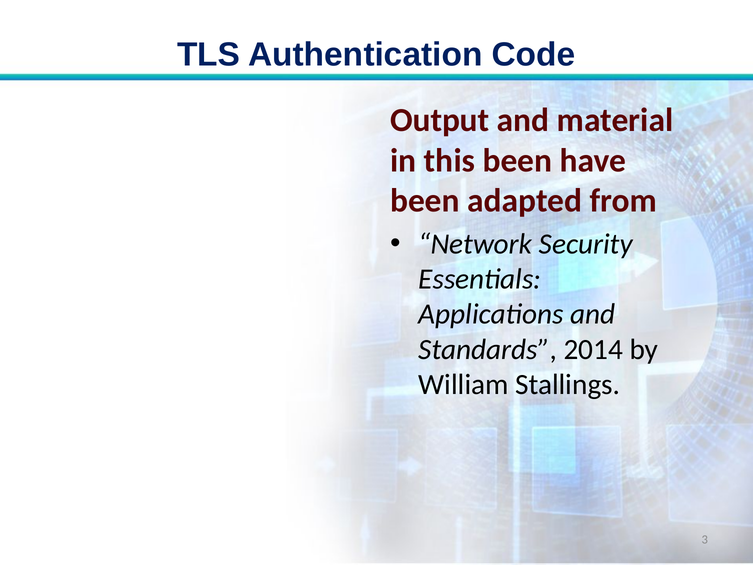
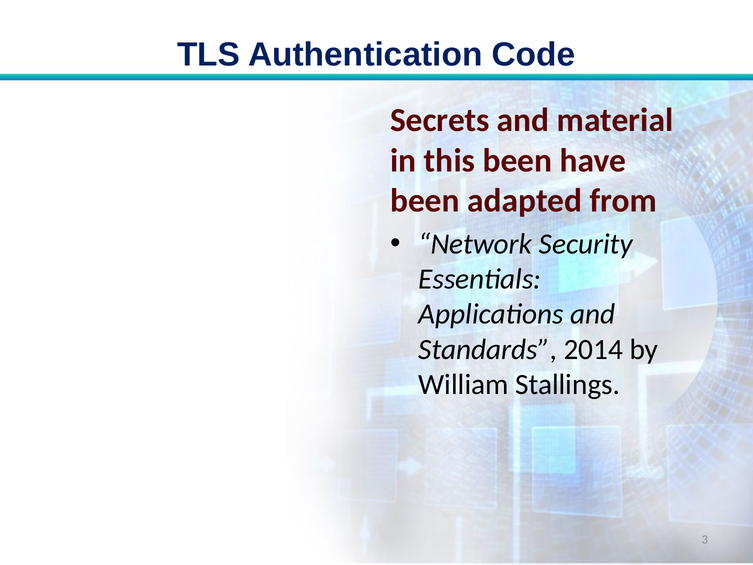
Output: Output -> Secrets (440, 120)
